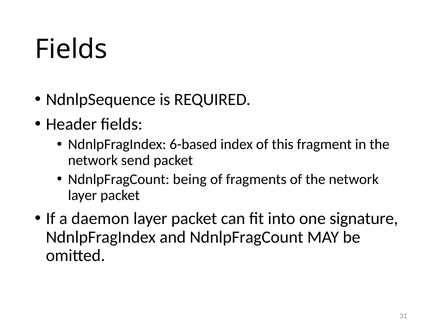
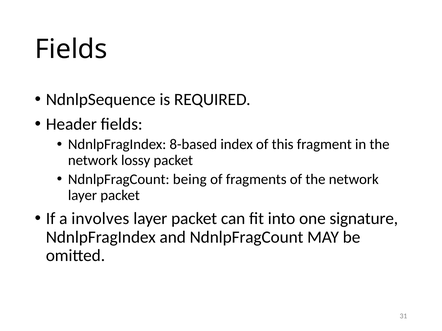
6-based: 6-based -> 8-based (193, 145)
send: send -> lossy (136, 161)
daemon: daemon -> involves (100, 219)
